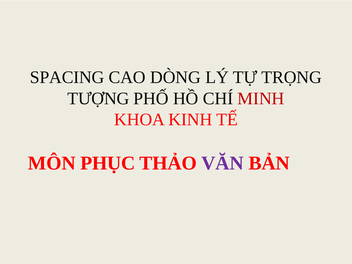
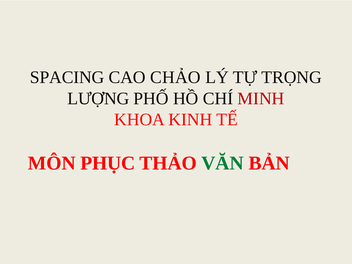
DÒNG: DÒNG -> CHẢO (175, 77)
TƯỢNG: TƯỢNG -> LƯỢNG (98, 98)
VĂN colour: purple -> green (223, 163)
